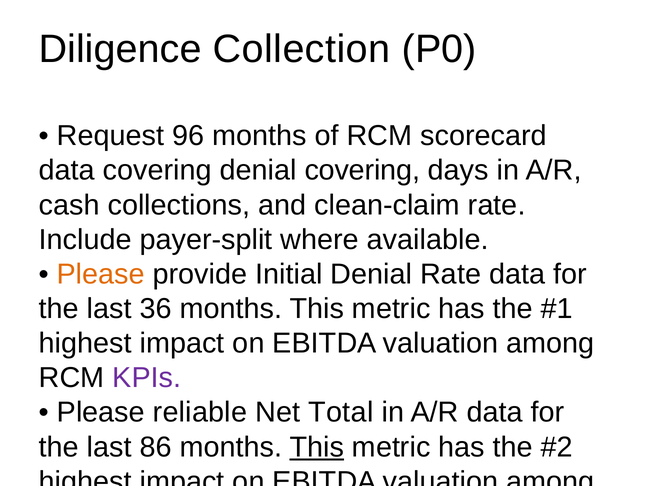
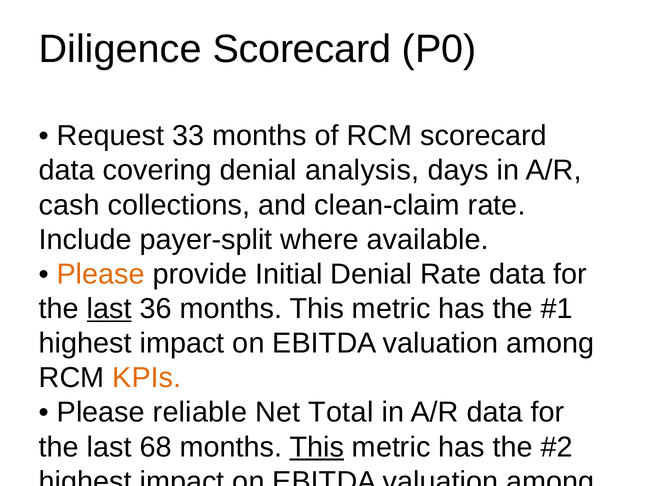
Diligence Collection: Collection -> Scorecard (302, 49)
96: 96 -> 33 (188, 136)
denial covering: covering -> analysis (362, 170)
last underline: none -> present (109, 309)
KPIs colour: purple -> orange (147, 378)
86: 86 -> 68 (156, 447)
